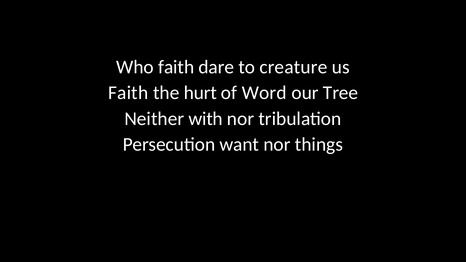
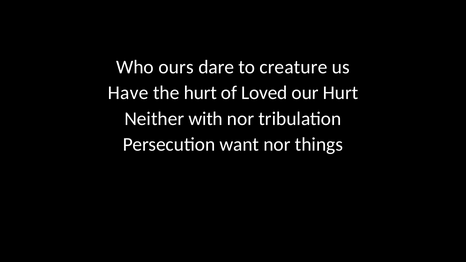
Who faith: faith -> ours (176, 67)
Faith: Faith -> Have (128, 93)
Word: Word -> Loved (264, 93)
our Tree: Tree -> Hurt (341, 93)
